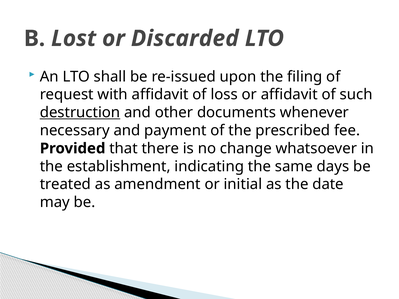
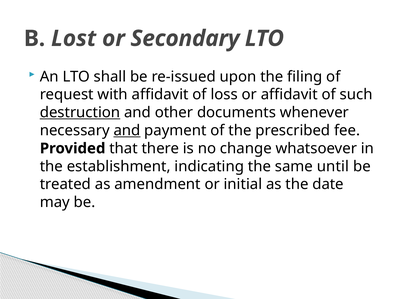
Discarded: Discarded -> Secondary (185, 38)
and underline: none -> present (127, 131)
days: days -> until (333, 166)
